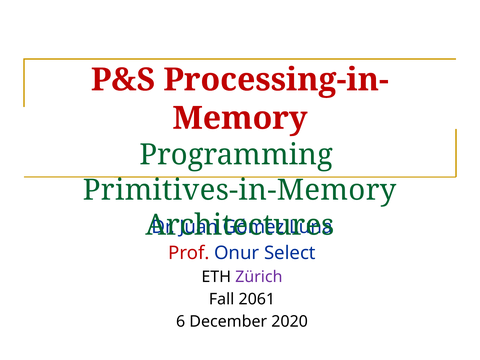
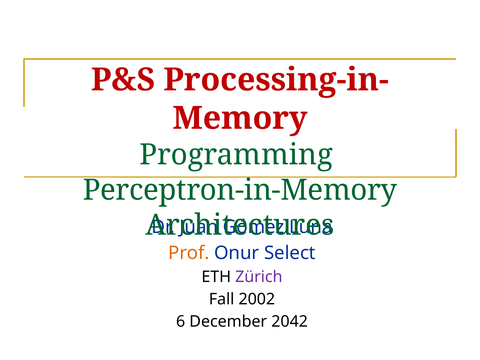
Primitives-in-Memory: Primitives-in-Memory -> Perceptron-in-Memory (240, 190)
Prof colour: red -> orange (189, 253)
2061: 2061 -> 2002 (257, 299)
2020: 2020 -> 2042 (290, 322)
